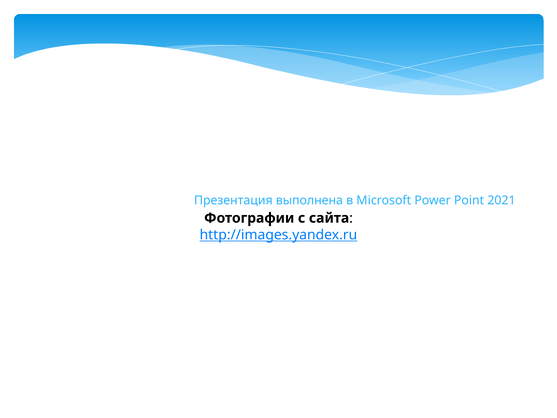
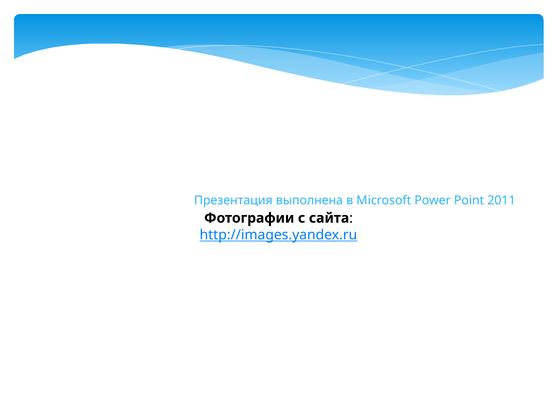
2021: 2021 -> 2011 (501, 200)
